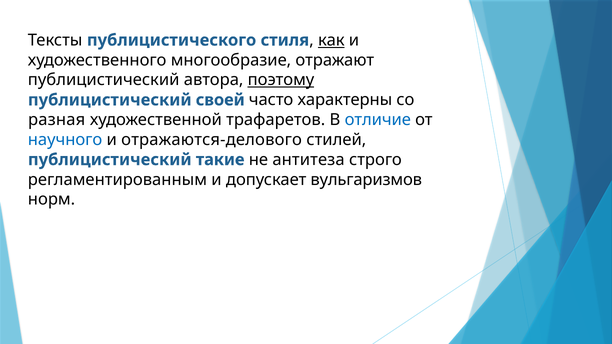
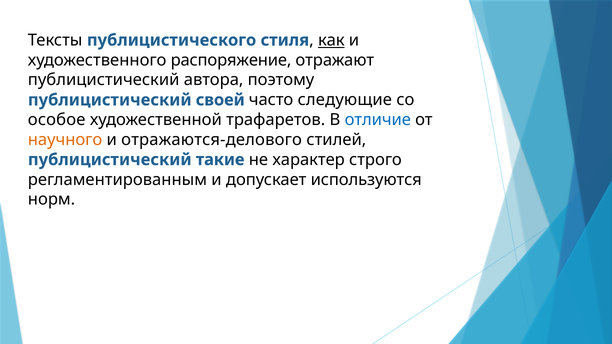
многообразие: многообразие -> распоряжение (231, 60)
поэтому underline: present -> none (281, 80)
характерны: характерны -> следующие (345, 100)
разная: разная -> особое (57, 120)
научного colour: blue -> orange (65, 140)
антитеза: антитеза -> характер (309, 160)
вульгаризмов: вульгаризмов -> используются (366, 180)
